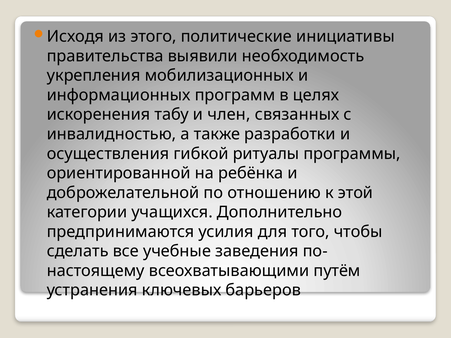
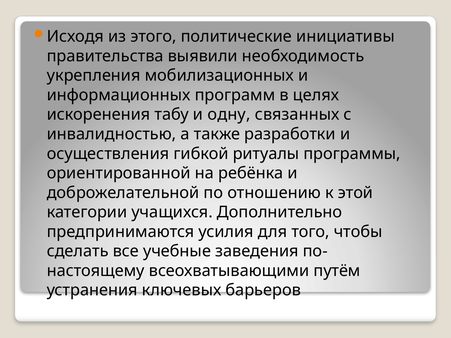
член: член -> одну (229, 115)
